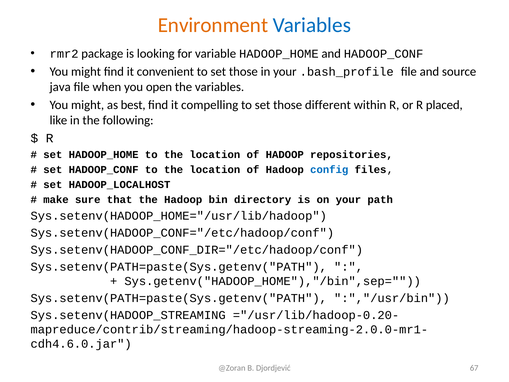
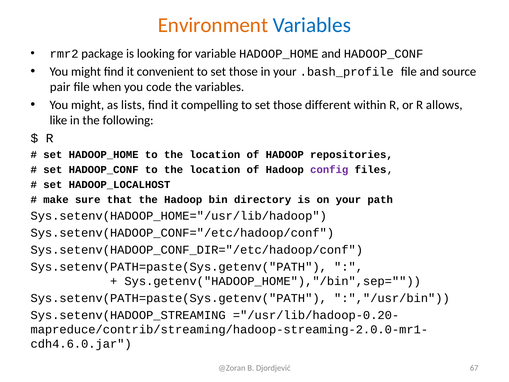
java: java -> pair (60, 87)
open: open -> code (159, 87)
best: best -> lists (133, 105)
placed: placed -> allows (444, 105)
config colour: blue -> purple (329, 169)
